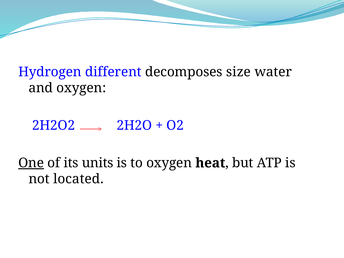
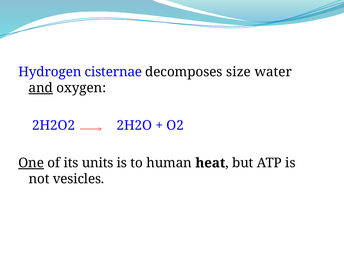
different: different -> cisternae (113, 72)
and underline: none -> present (41, 88)
to oxygen: oxygen -> human (169, 163)
located: located -> vesicles (79, 179)
